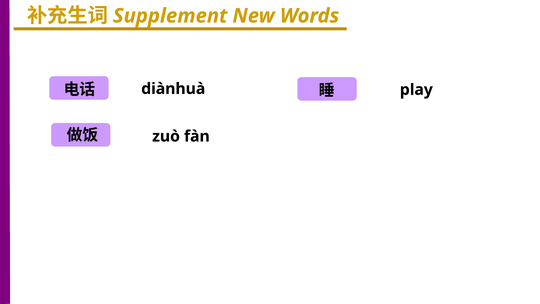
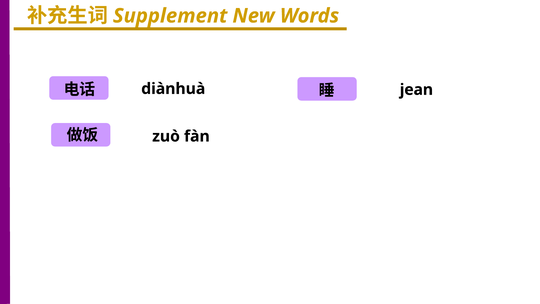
play: play -> jean (416, 90)
